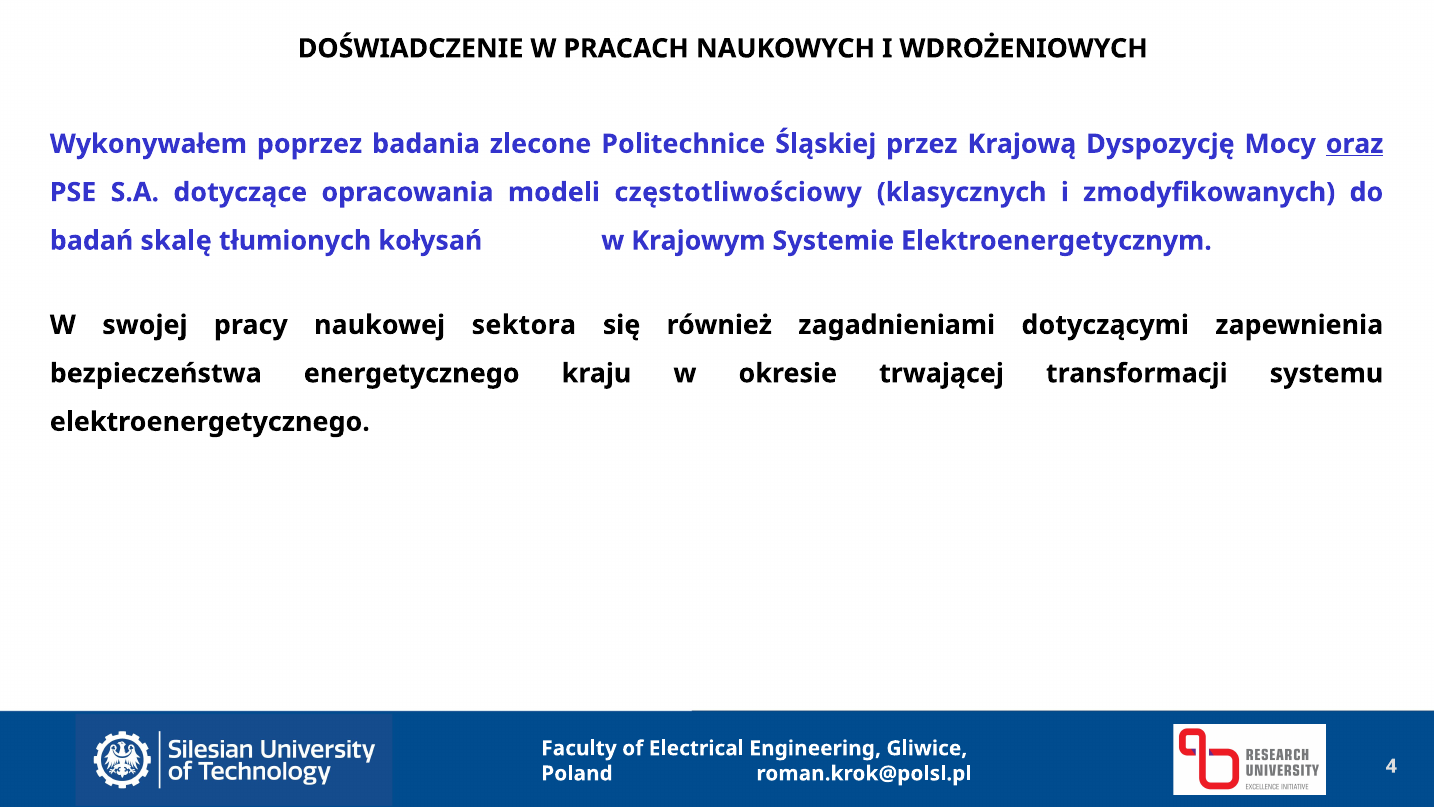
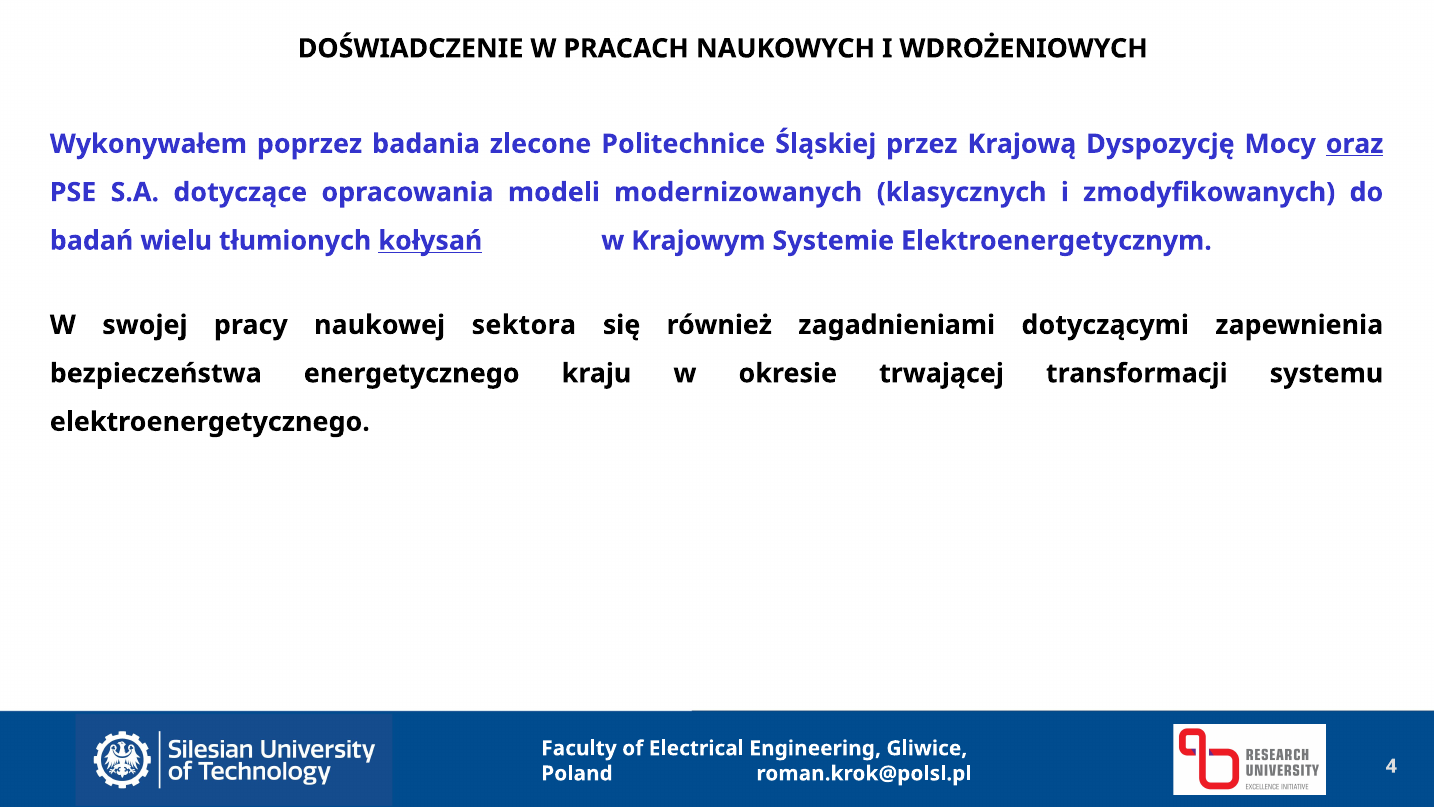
częstotliwościowy: częstotliwościowy -> modernizowanych (738, 192)
skalę: skalę -> wielu (176, 241)
kołysań underline: none -> present (430, 241)
